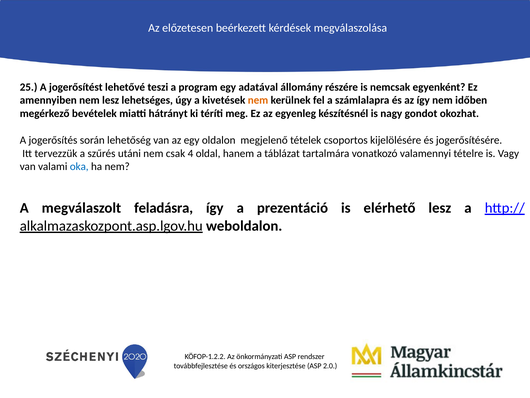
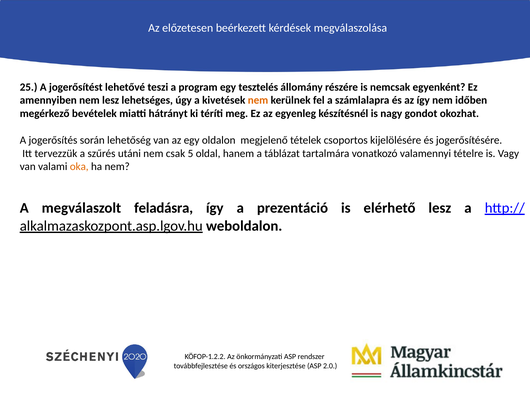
adatával: adatával -> tesztelés (258, 87)
4: 4 -> 5 (190, 153)
oka colour: blue -> orange (79, 166)
